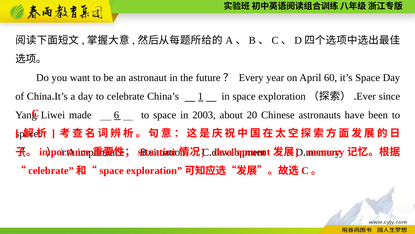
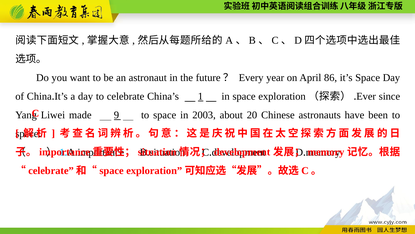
60: 60 -> 86 (331, 77)
6: 6 -> 9 (116, 115)
